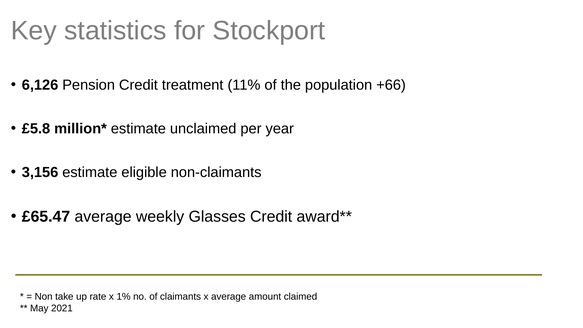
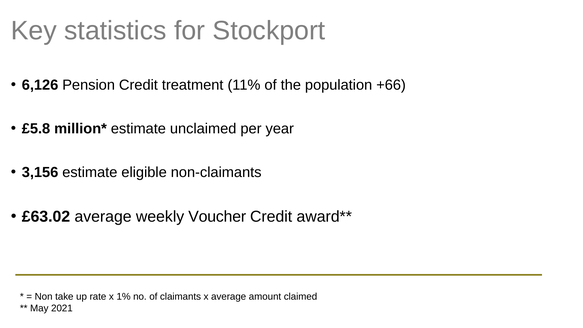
£65.47: £65.47 -> £63.02 (46, 216)
Glasses: Glasses -> Voucher (217, 216)
